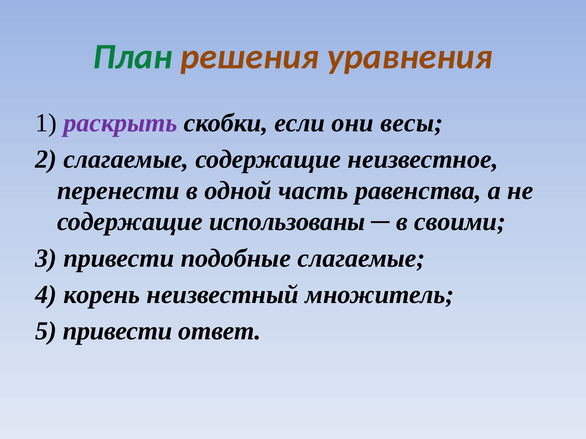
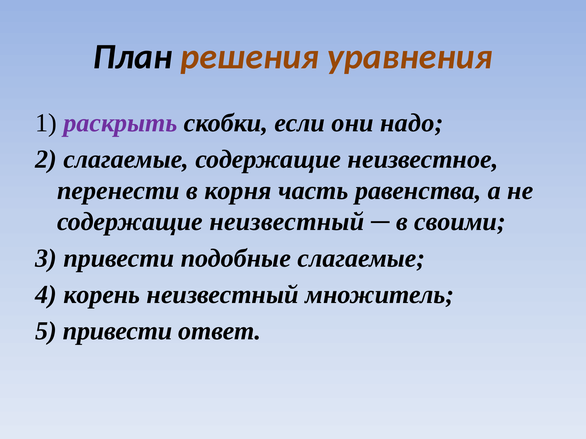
План colour: green -> black (133, 57)
весы: весы -> надо (412, 123)
одной: одной -> корня (238, 191)
содержащие использованы: использованы -> неизвестный (287, 222)
